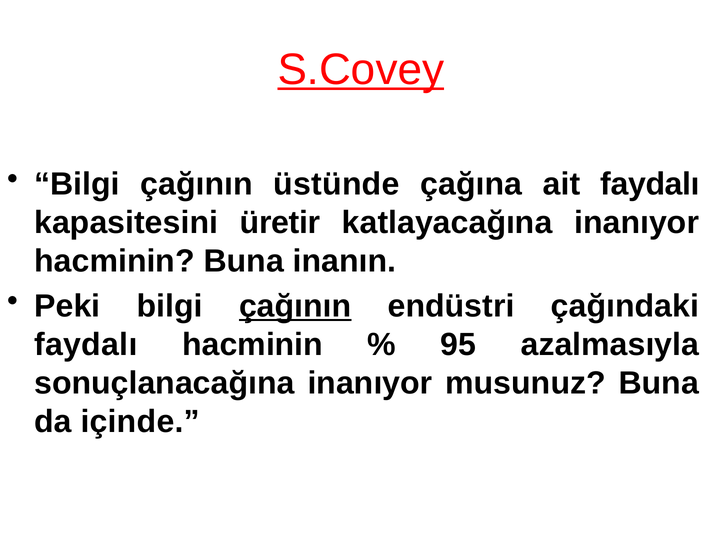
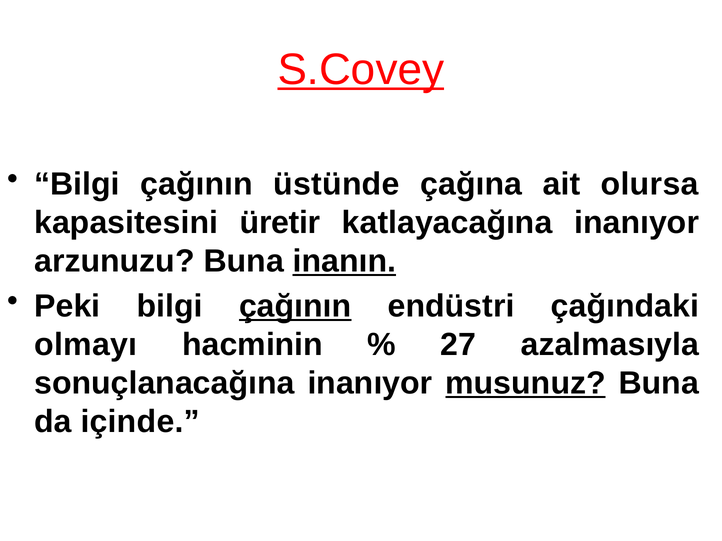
ait faydalı: faydalı -> olursa (650, 184)
hacminin: hacminin -> arzunuzu (114, 261)
inanın underline: none -> present (344, 261)
faydalı: faydalı -> olmayı (86, 345)
95: 95 -> 27 (458, 345)
musunuz underline: none -> present (526, 383)
